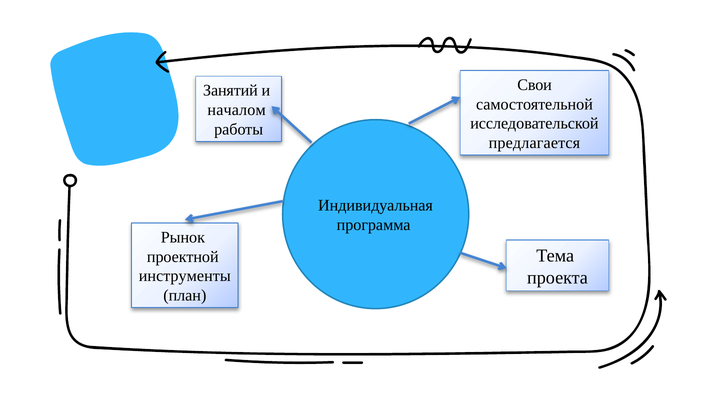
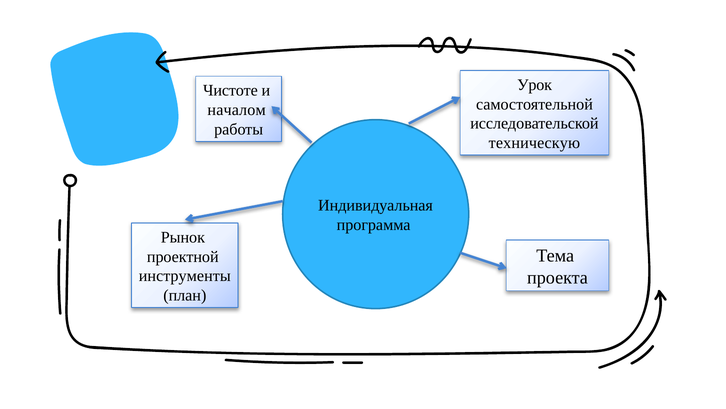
Свои: Свои -> Урок (535, 85)
Занятий: Занятий -> Чистоте (230, 90)
предлагается: предлагается -> техническую (534, 143)
